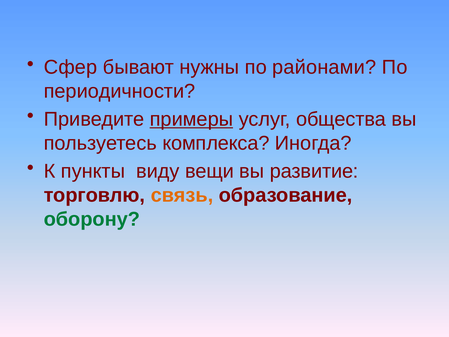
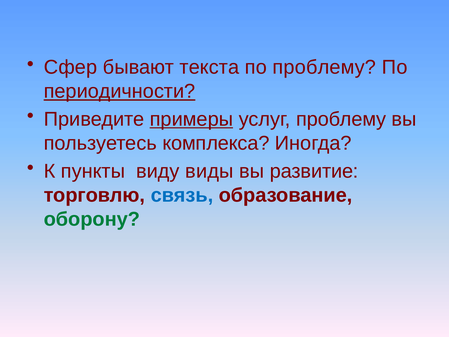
нужны: нужны -> текста (209, 67)
по районами: районами -> проблему (324, 67)
периодичности underline: none -> present (120, 91)
услуг общества: общества -> проблему (341, 119)
вещи: вещи -> виды (209, 171)
связь colour: orange -> blue (182, 195)
